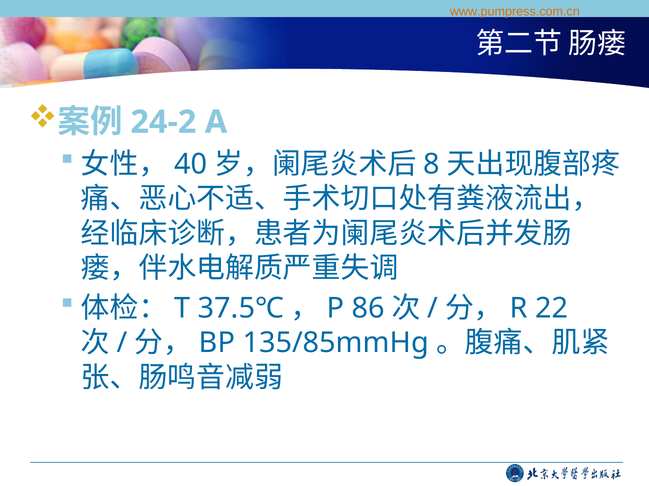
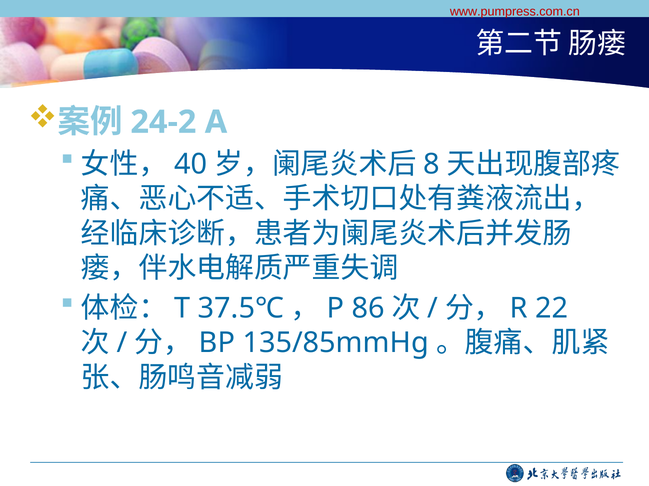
www.pumpress.com.cn colour: orange -> red (515, 12)
